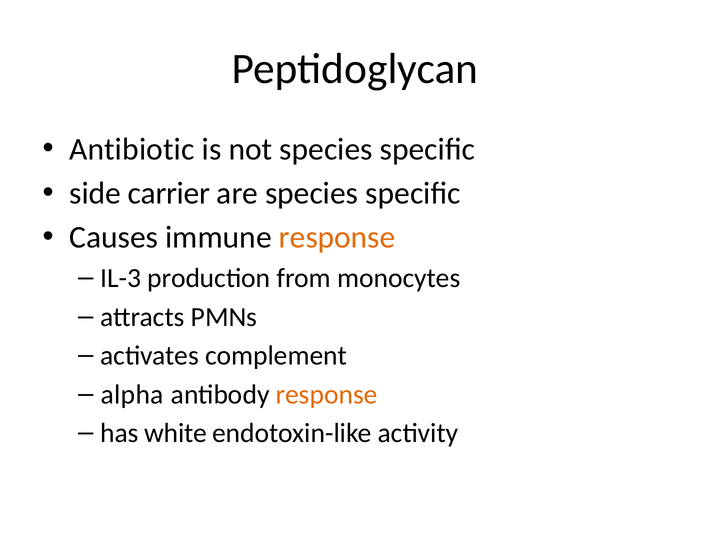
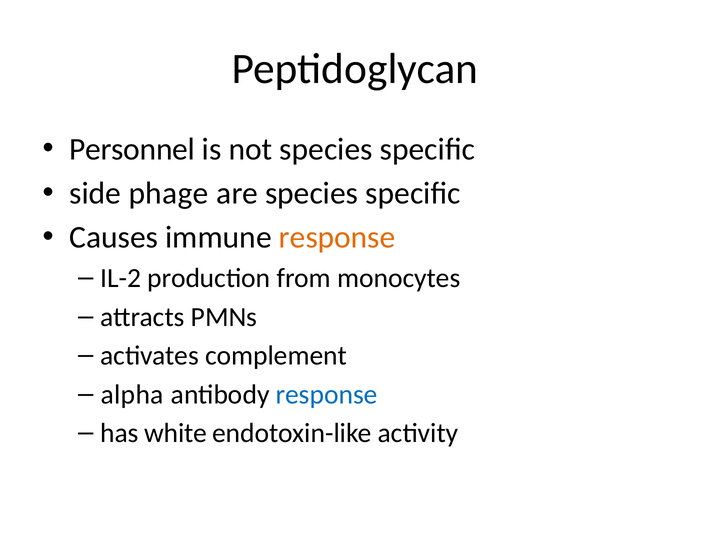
Antibiotic: Antibiotic -> Personnel (132, 149)
carrier: carrier -> phage (169, 193)
IL-3: IL-3 -> IL-2 (121, 278)
response colour: orange -> blue (327, 394)
